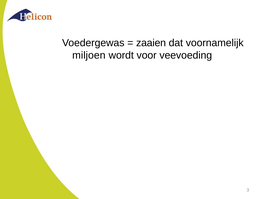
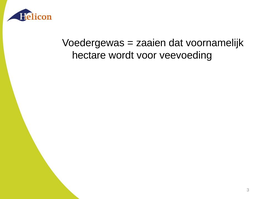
miljoen: miljoen -> hectare (89, 55)
